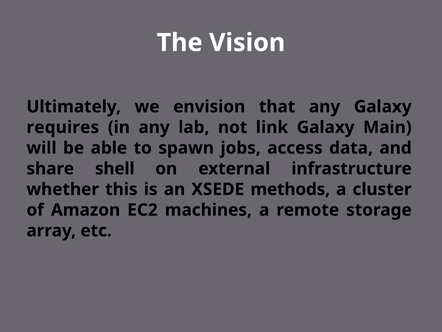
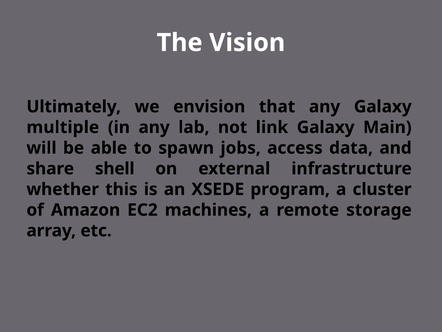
requires: requires -> multiple (63, 127)
methods: methods -> program (290, 189)
